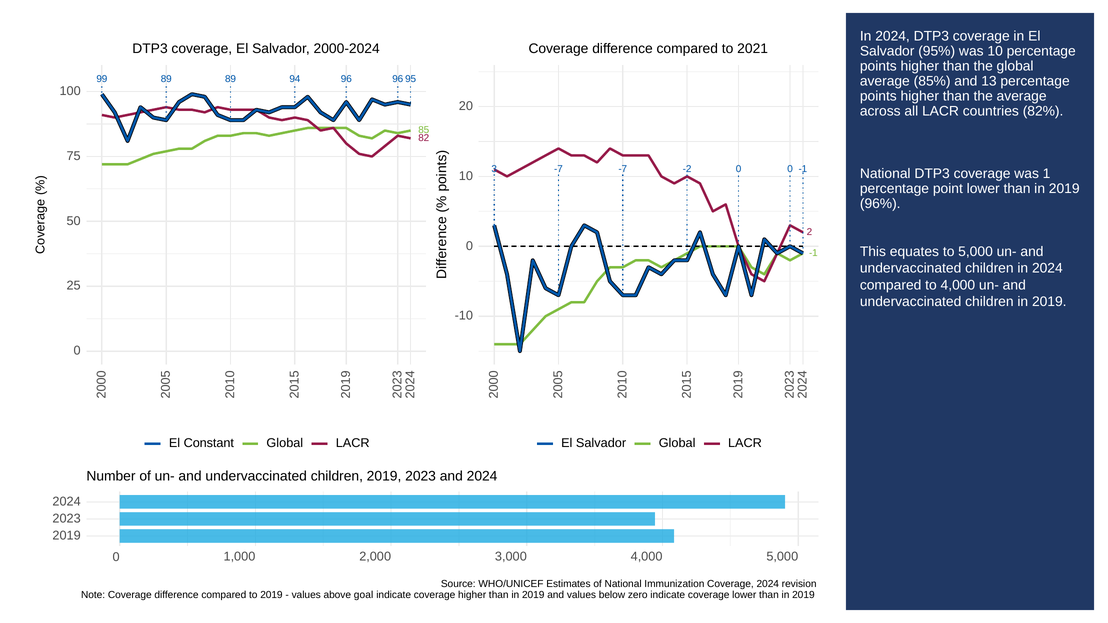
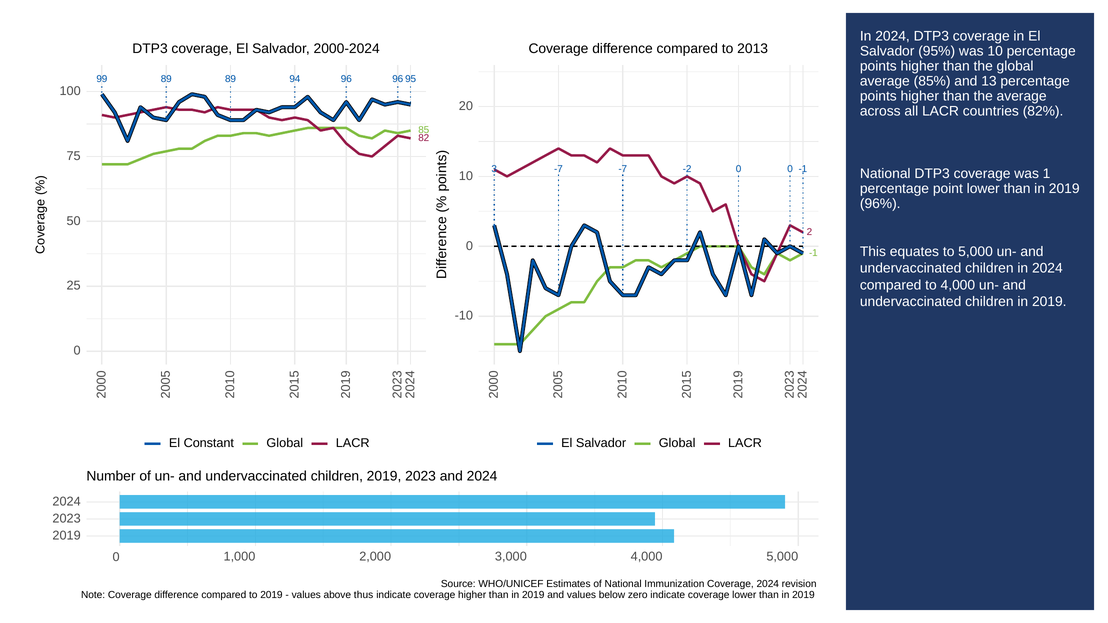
2021: 2021 -> 2013 (753, 49)
goal: goal -> thus (364, 595)
